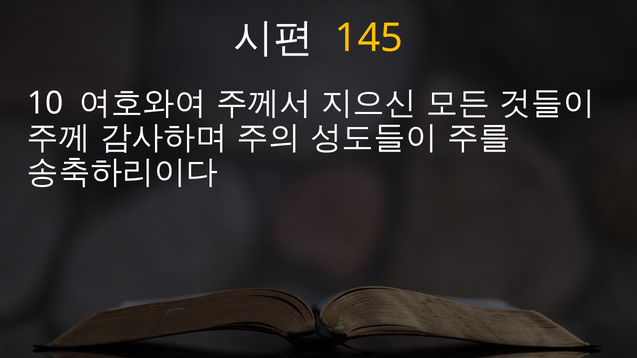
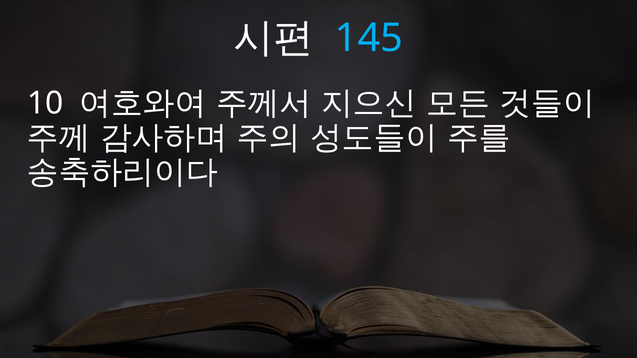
145 colour: yellow -> light blue (369, 38)
